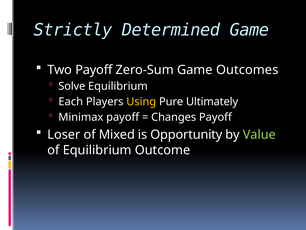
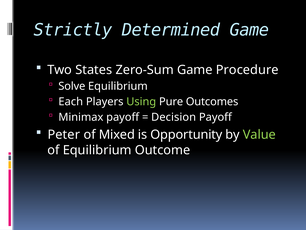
Two Payoff: Payoff -> States (94, 70)
Outcomes: Outcomes -> Procedure (247, 70)
Using colour: yellow -> light green (141, 102)
Ultimately: Ultimately -> Outcomes (212, 102)
Changes: Changes -> Decision (174, 117)
Loser: Loser -> Peter (64, 134)
